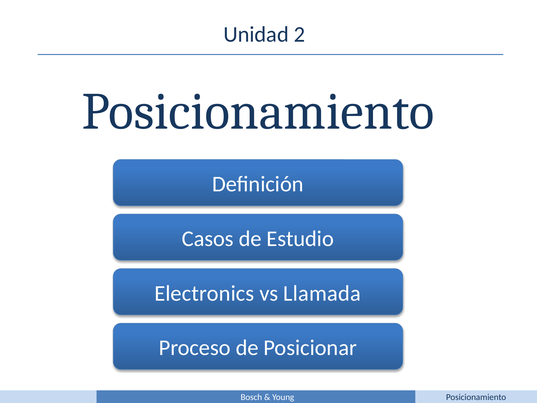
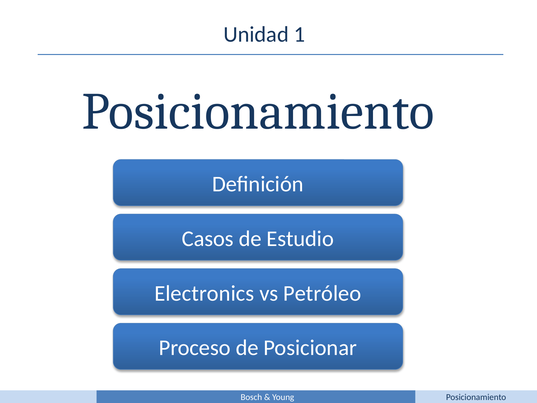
2: 2 -> 1 (299, 34)
Llamada: Llamada -> Petróleo (322, 293)
